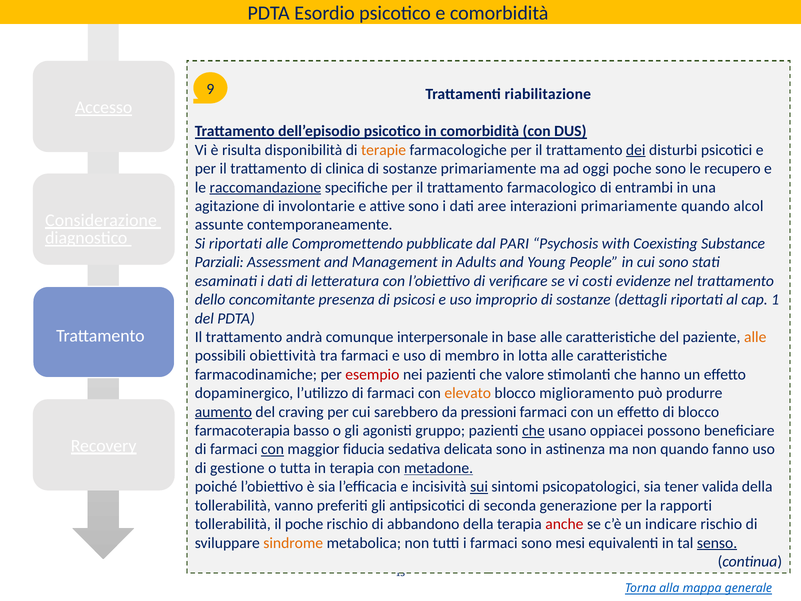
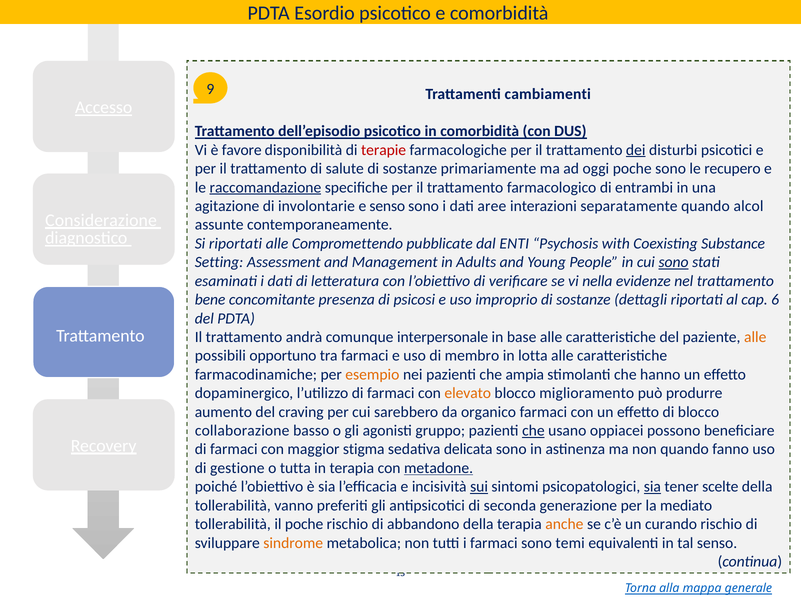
riabilitazione: riabilitazione -> cambiamenti (548, 94)
risulta: risulta -> favore (242, 150)
terapie colour: orange -> red (384, 150)
clinica: clinica -> salute (345, 169)
e attive: attive -> senso (387, 206)
interazioni primariamente: primariamente -> separatamente (629, 206)
PARI: PARI -> ENTI (514, 243)
Parziali: Parziali -> Setting (219, 262)
sono underline: none -> present (674, 262)
costi: costi -> nella (597, 281)
dello: dello -> bene (210, 300)
1: 1 -> 6 (775, 300)
obiettività: obiettività -> opportuno (283, 356)
esempio colour: red -> orange (372, 374)
valore: valore -> ampia (525, 374)
aumento underline: present -> none (223, 412)
pressioni: pressioni -> organico (489, 412)
farmacoterapia: farmacoterapia -> collaborazione (242, 430)
con underline: present -> none (273, 449)
fiducia: fiducia -> stigma (364, 449)
sia underline: none -> present (652, 487)
valida: valida -> scelte (720, 487)
rapporti: rapporti -> mediato (686, 505)
anche colour: red -> orange (564, 524)
indicare: indicare -> curando (671, 524)
mesi: mesi -> temi (570, 543)
senso underline: present -> none (717, 543)
